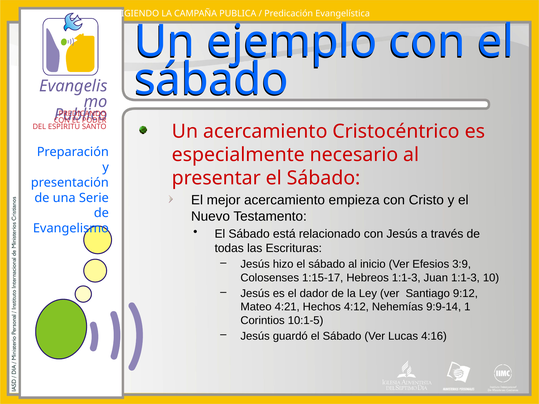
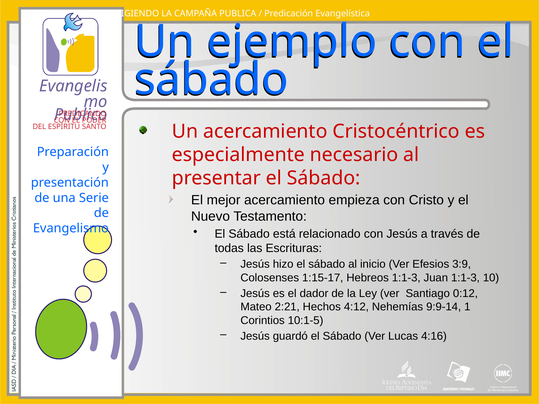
9:12: 9:12 -> 0:12 (465, 294)
4:21: 4:21 -> 2:21 (287, 307)
